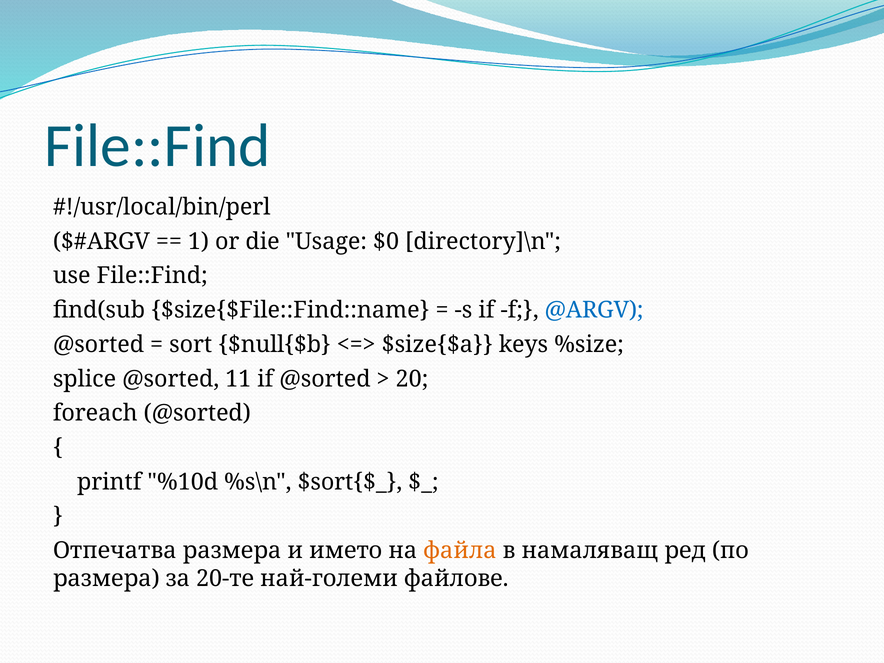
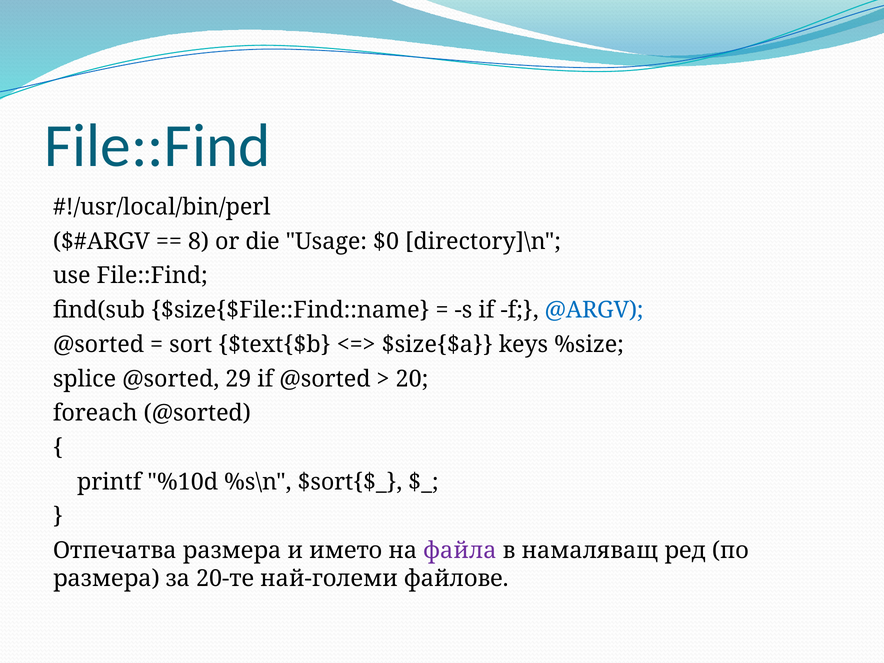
1: 1 -> 8 (199, 241)
$null{$b: $null{$b -> $text{$b (274, 344)
11: 11 -> 29 (238, 379)
файла colour: orange -> purple (460, 551)
